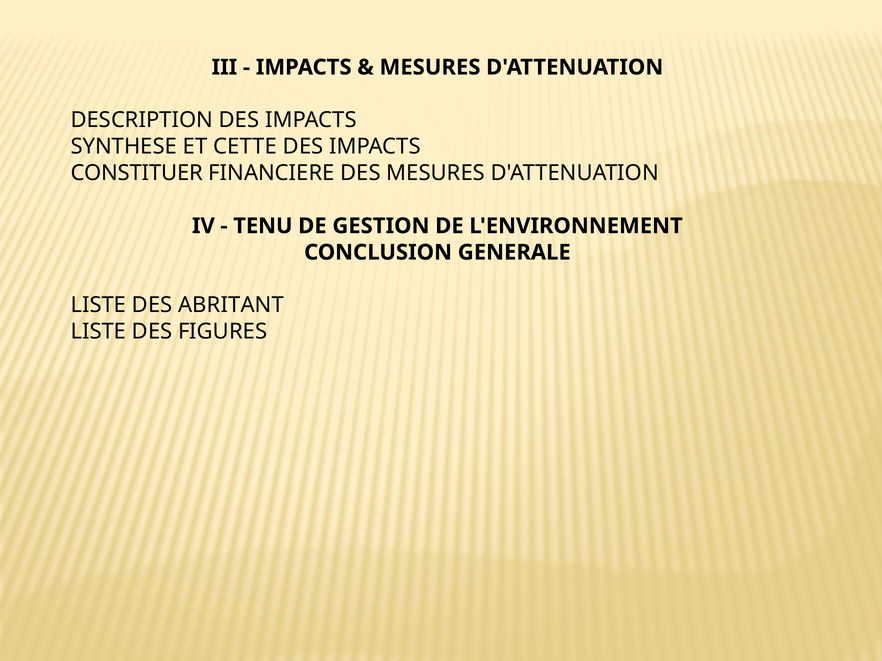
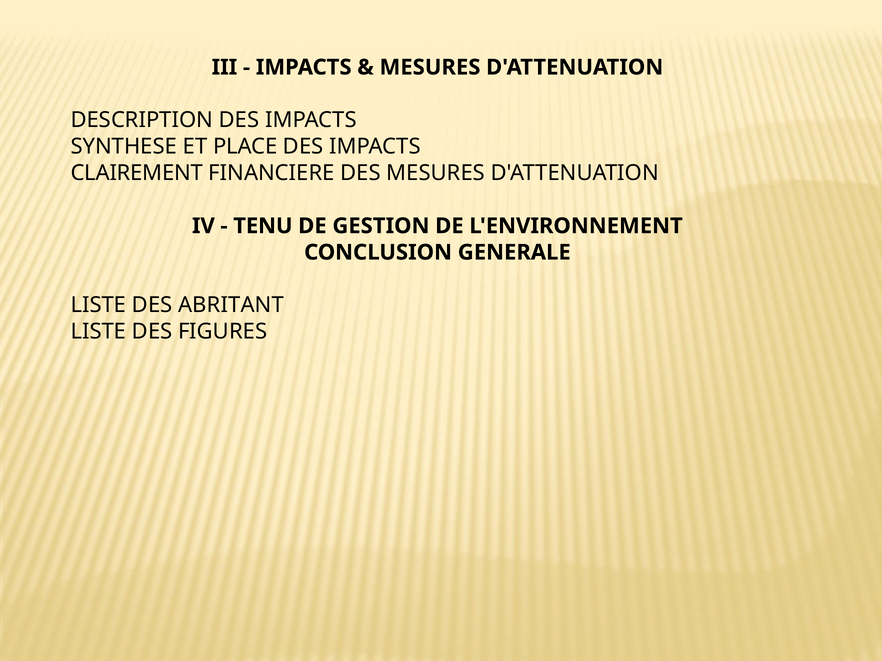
CETTE: CETTE -> PLACE (245, 147)
CONSTITUER: CONSTITUER -> CLAIREMENT (137, 173)
